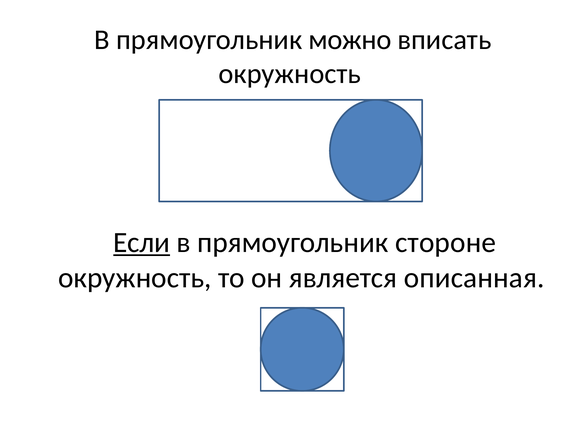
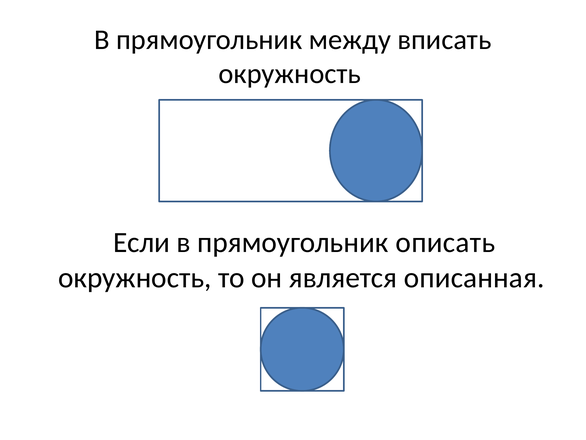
можно: можно -> между (350, 40)
Если underline: present -> none (142, 242)
стороне: стороне -> описать (445, 242)
